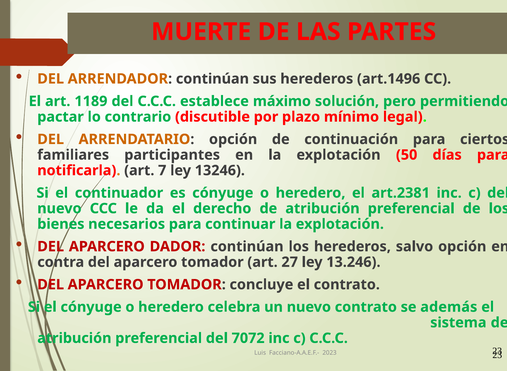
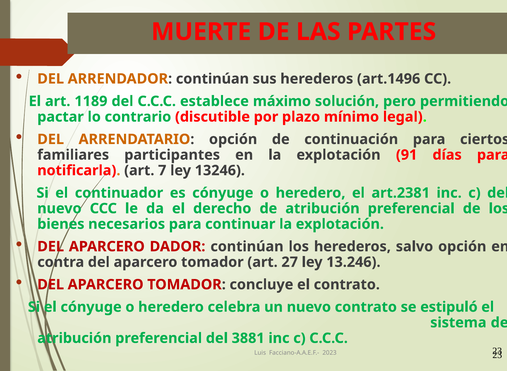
50: 50 -> 91 (407, 155)
además: además -> estipuló (449, 307)
7072: 7072 -> 3881 (248, 338)
